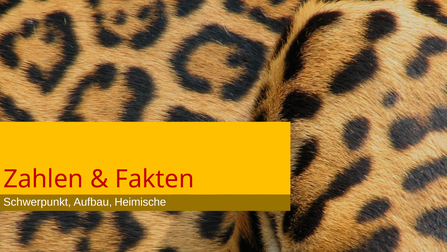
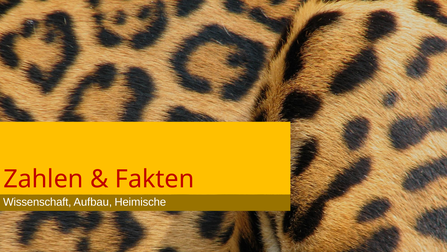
Schwerpunkt: Schwerpunkt -> Wissenschaft (37, 202)
